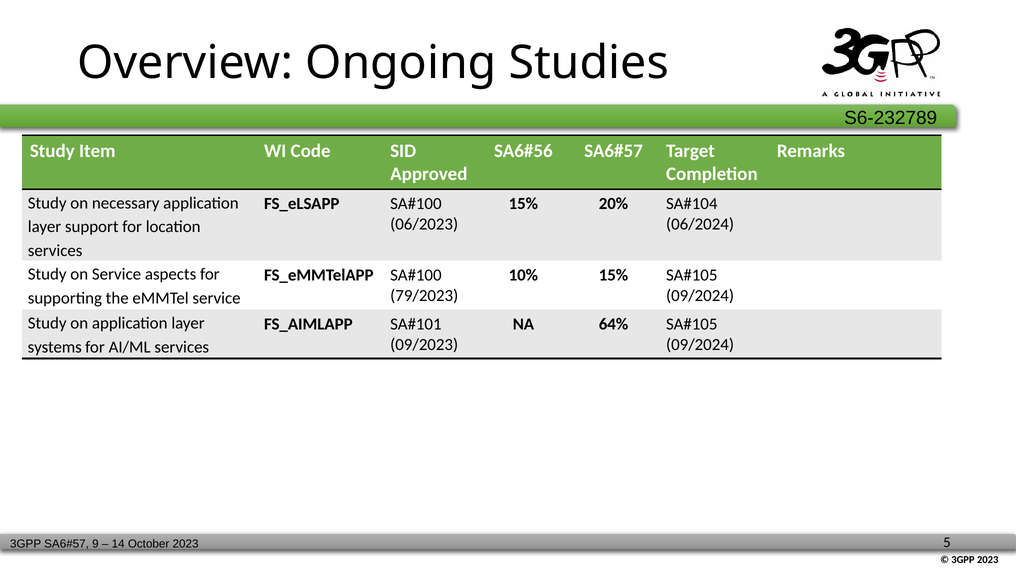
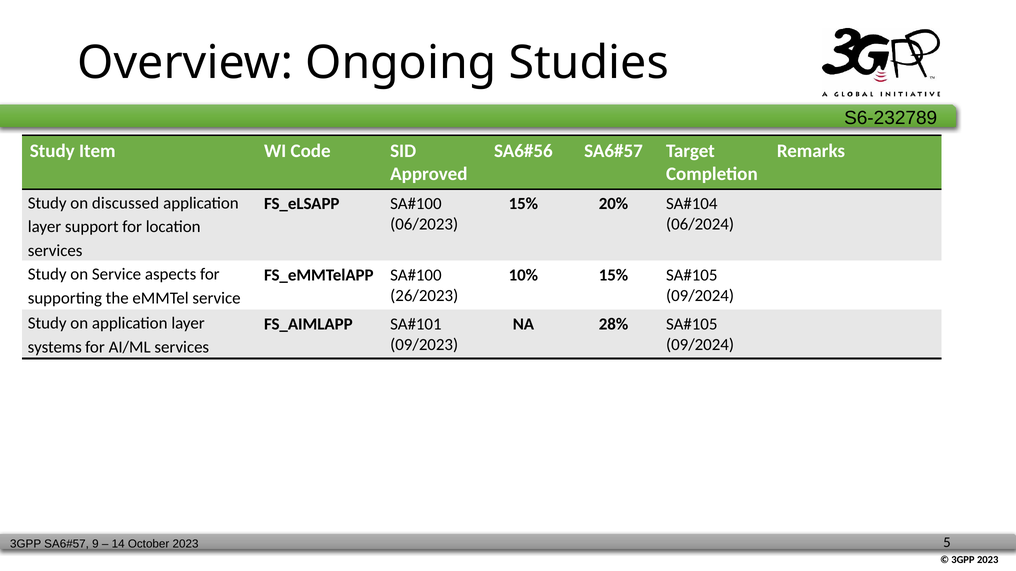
necessary: necessary -> discussed (126, 203)
79/2023: 79/2023 -> 26/2023 (424, 296)
64%: 64% -> 28% (614, 324)
